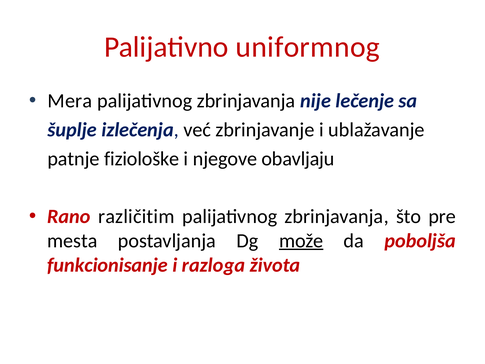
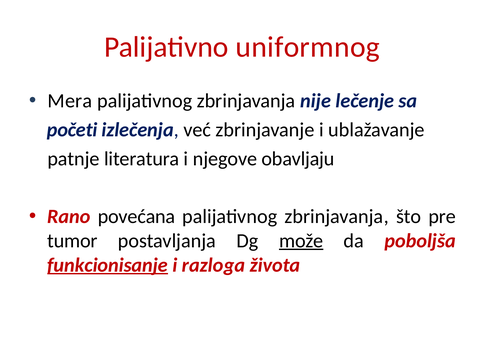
šuplje: šuplje -> početi (72, 130)
fiziološke: fiziološke -> literatura (142, 159)
različitim: različitim -> povećana (137, 216)
mesta: mesta -> tumor (72, 241)
funkcionisanje underline: none -> present (108, 265)
